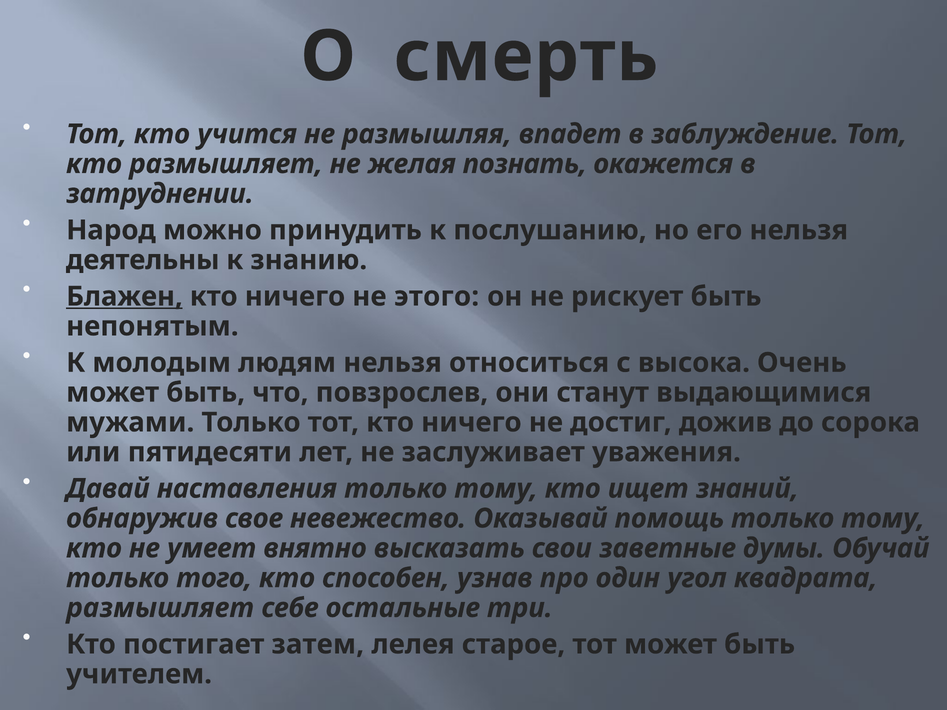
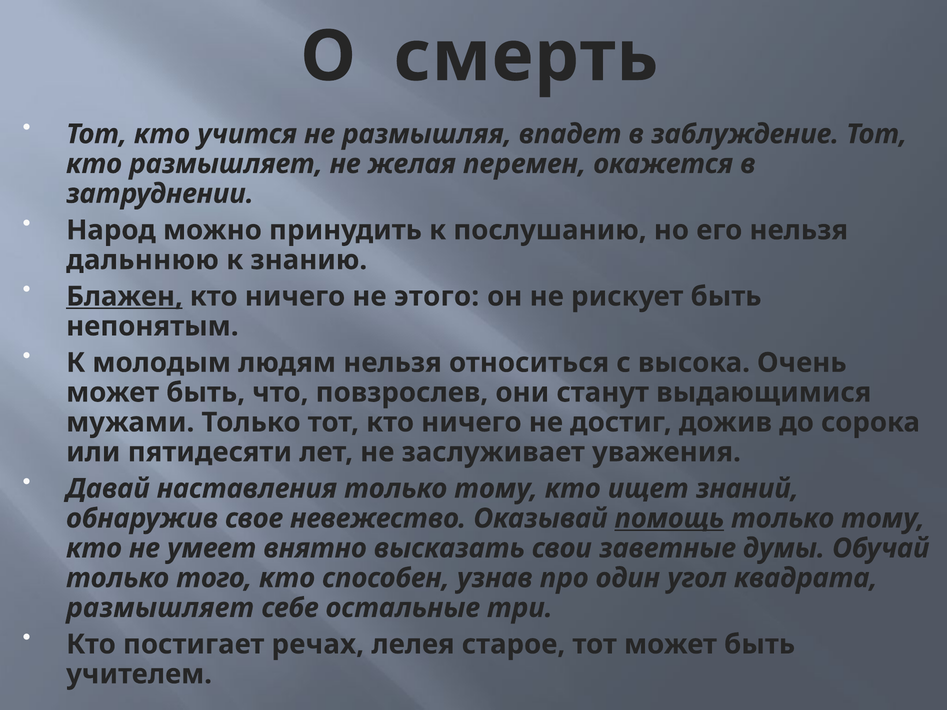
познать: познать -> перемен (525, 164)
деятельны: деятельны -> дальннюю (142, 260)
помощь underline: none -> present (669, 519)
затем: затем -> речах (318, 645)
